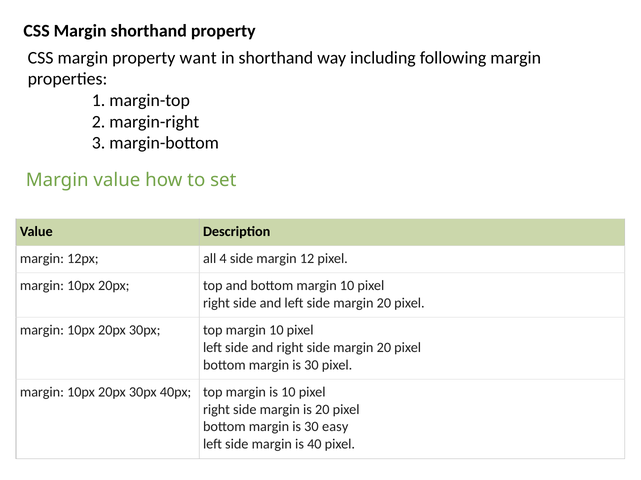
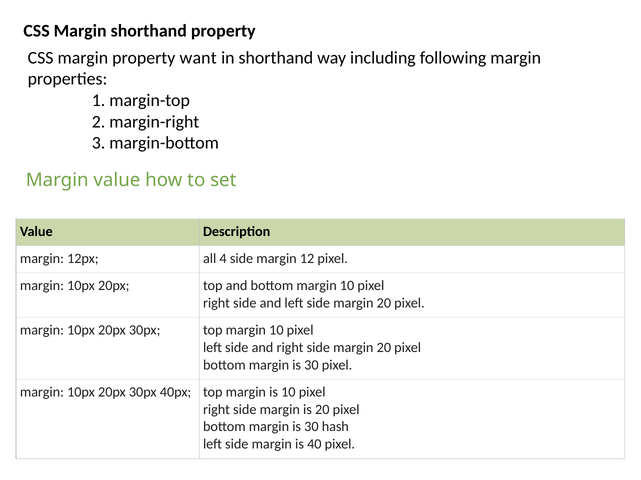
easy: easy -> hash (335, 427)
